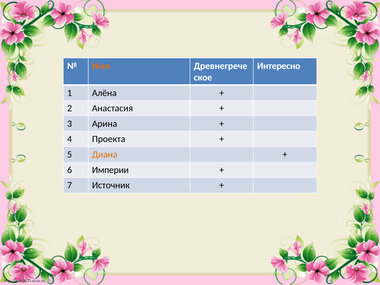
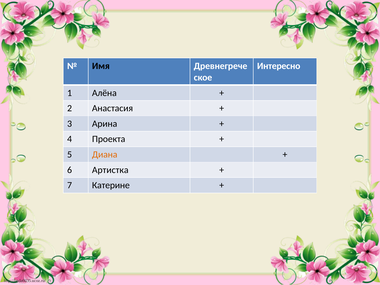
Имя colour: orange -> black (101, 66)
Империи: Империи -> Артистка (110, 170)
Источник: Источник -> Катерине (111, 185)
